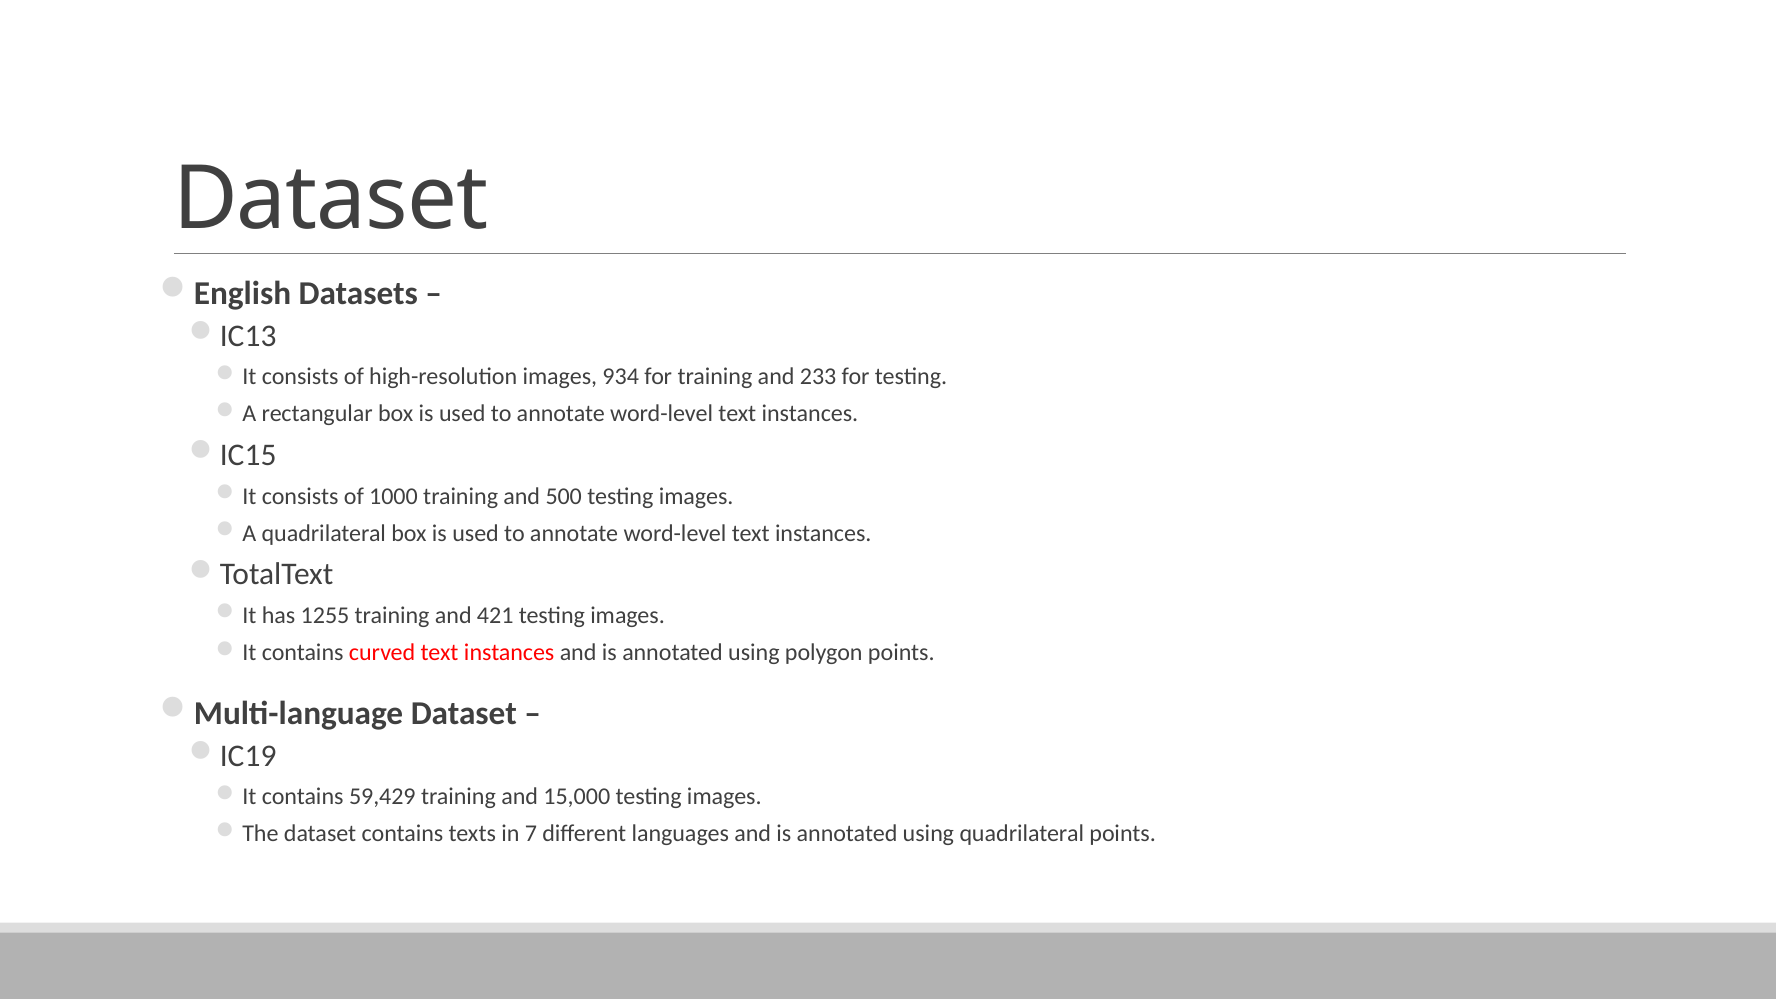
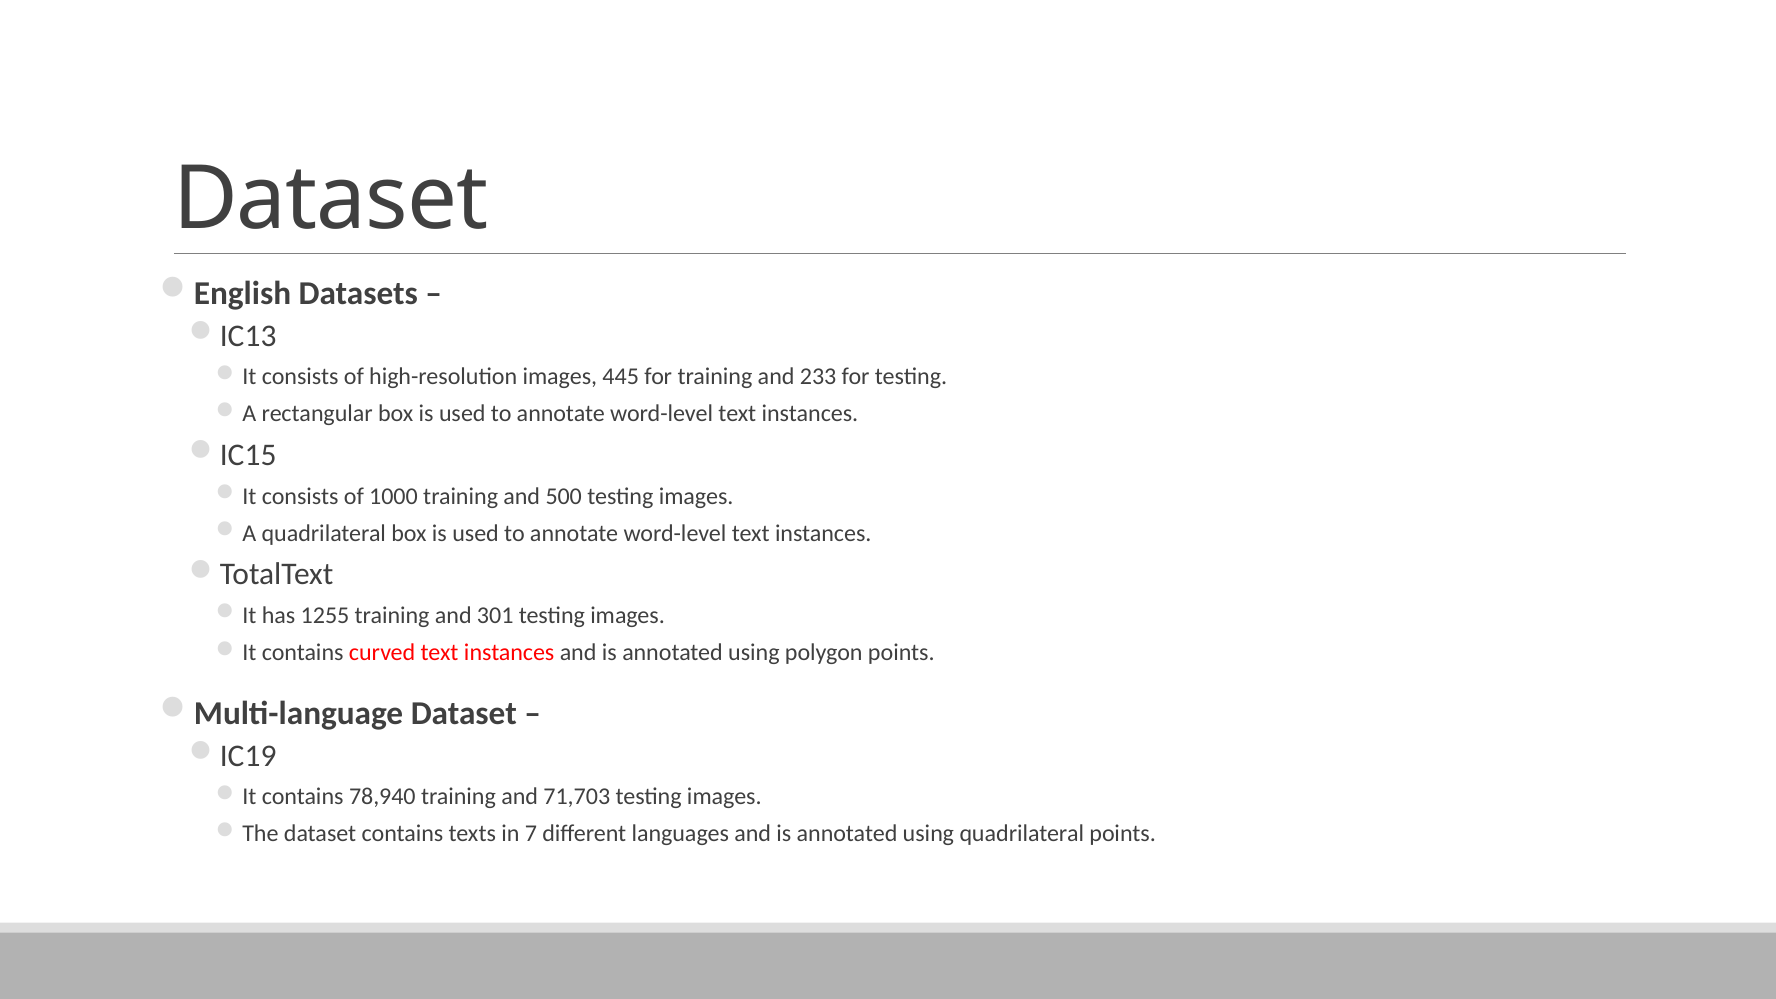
934: 934 -> 445 (621, 377)
421: 421 -> 301 (495, 616)
59,429: 59,429 -> 78,940 (382, 797)
15,000: 15,000 -> 71,703 (577, 797)
